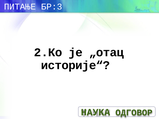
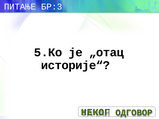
2.Ко: 2.Ко -> 5.Ко (48, 52)
НАУКА: НАУКА -> НЕКОГ (96, 112)
